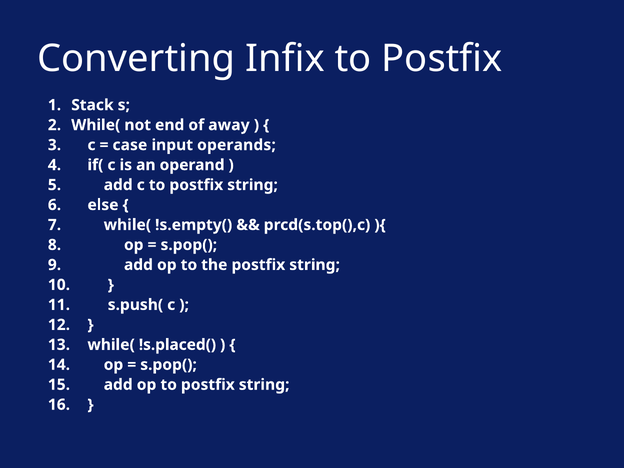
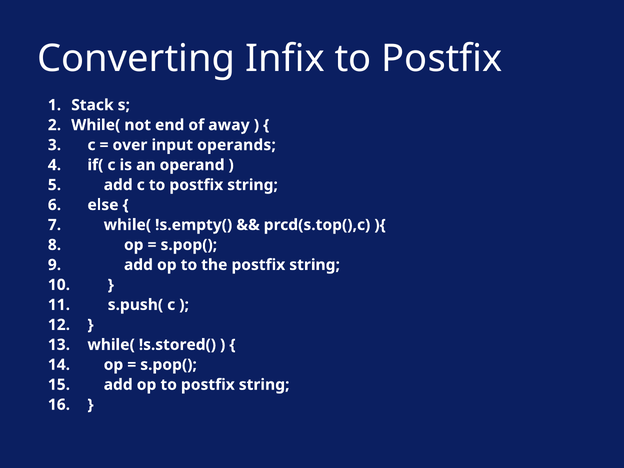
case: case -> over (130, 145)
!s.placed(: !s.placed( -> !s.stored( (177, 345)
